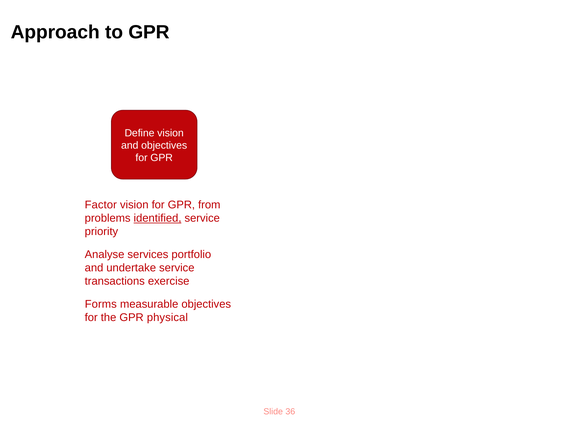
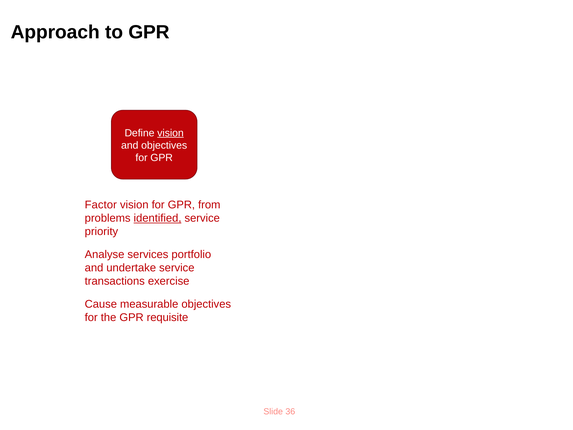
vision underline: none -> present (171, 133)
Forms: Forms -> Cause (101, 304)
physical: physical -> requisite (167, 317)
